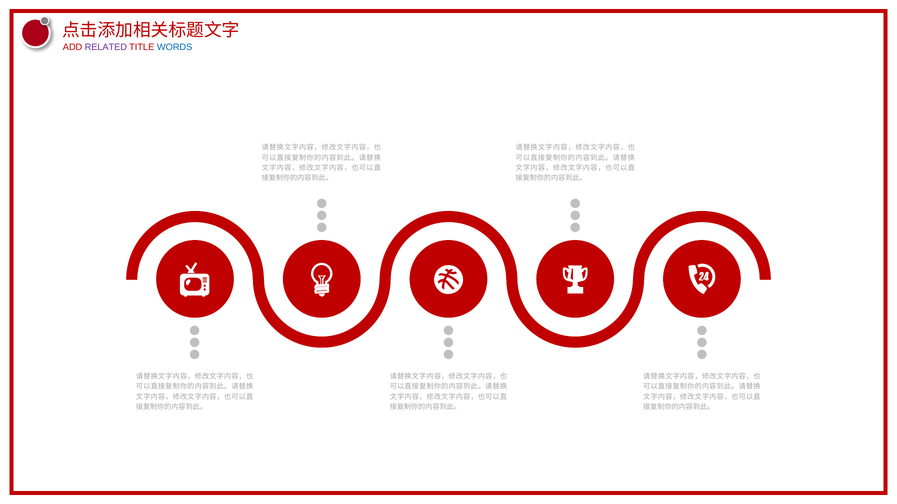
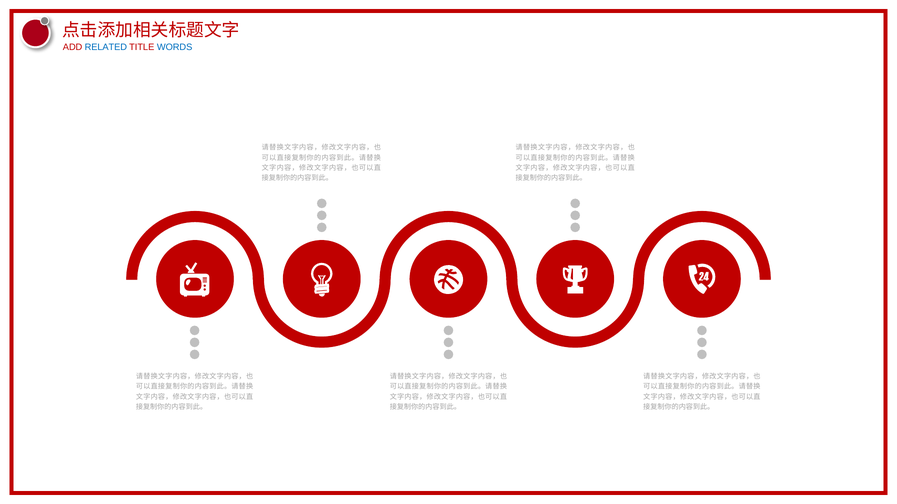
RELATED colour: purple -> blue (106, 47)
